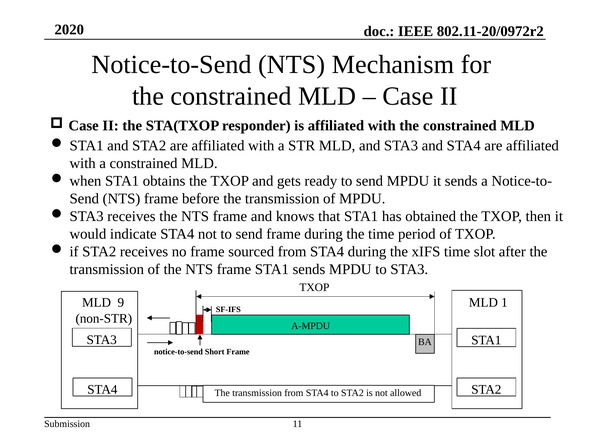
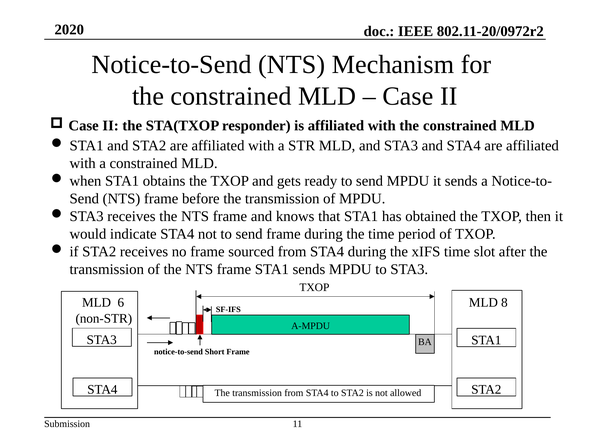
9: 9 -> 6 (121, 303)
1: 1 -> 8 (504, 303)
